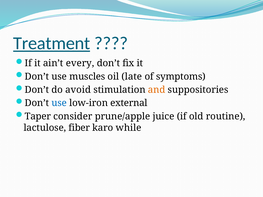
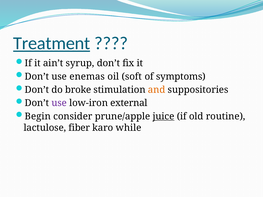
every: every -> syrup (80, 63)
muscles: muscles -> enemas (87, 77)
late: late -> soft (132, 77)
avoid: avoid -> broke (78, 90)
use colour: blue -> purple (59, 103)
Taper: Taper -> Begin (38, 116)
juice underline: none -> present (163, 116)
